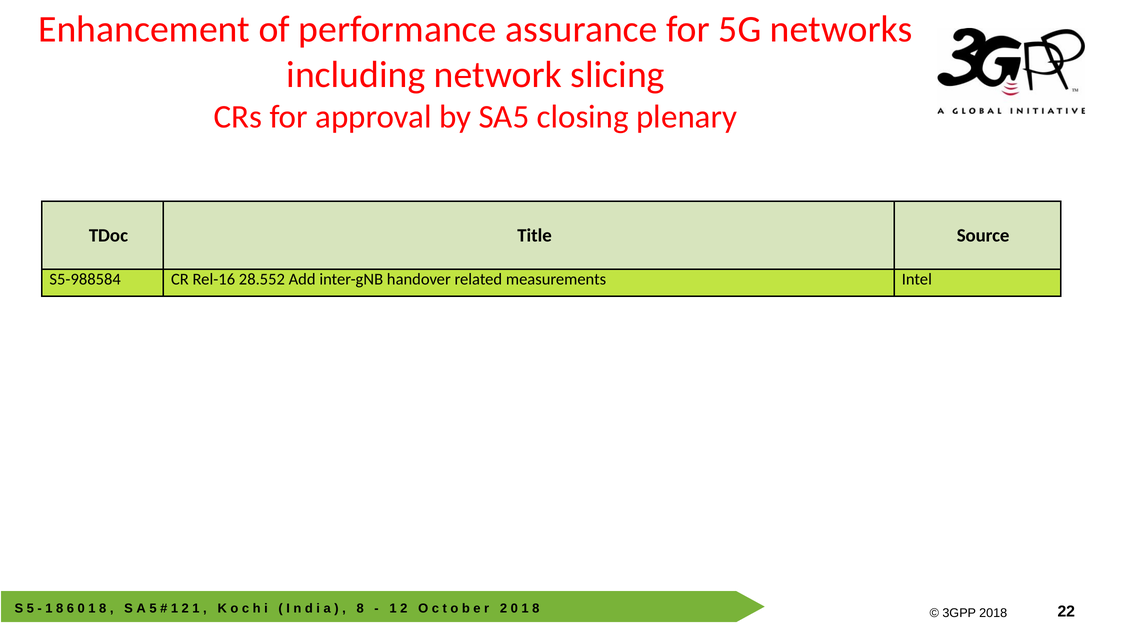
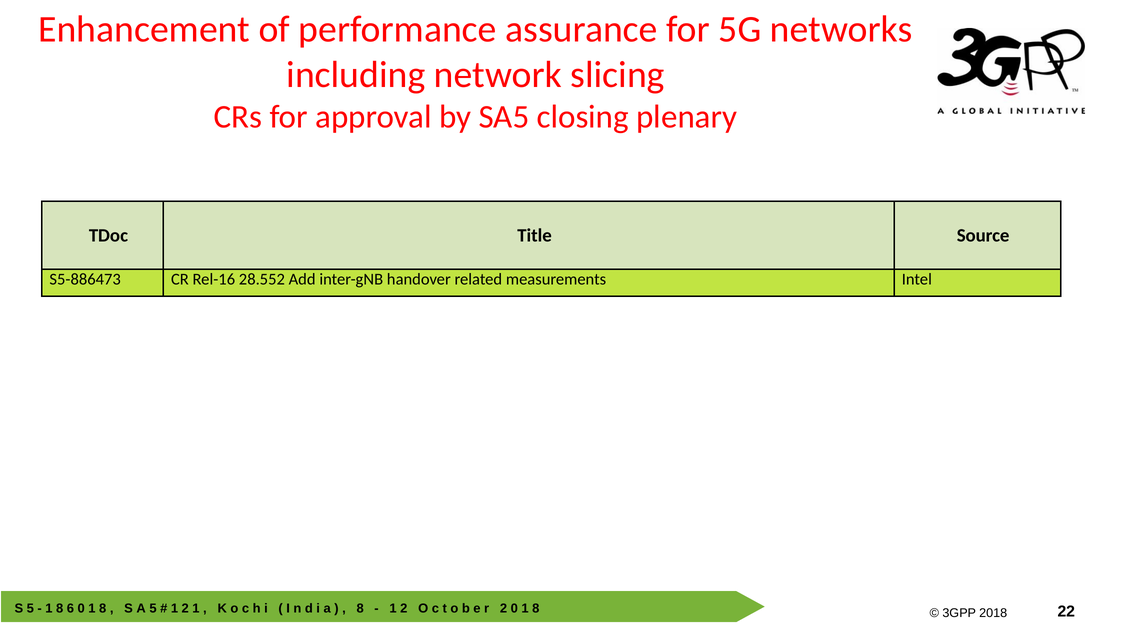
S5-988584: S5-988584 -> S5-886473 (85, 279)
